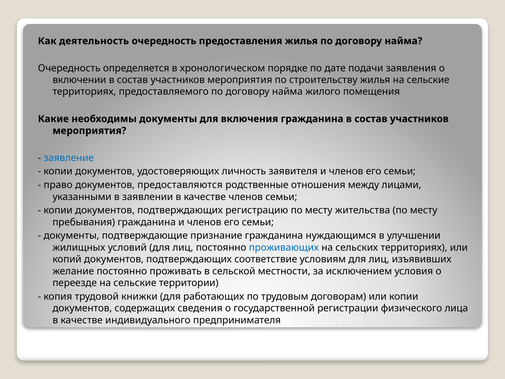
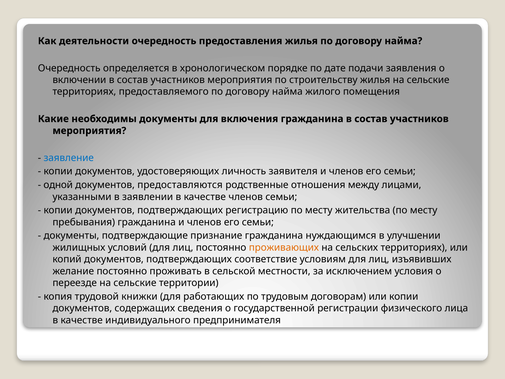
деятельность: деятельность -> деятельности (94, 41)
право: право -> одной (58, 185)
проживающих colour: blue -> orange (284, 247)
